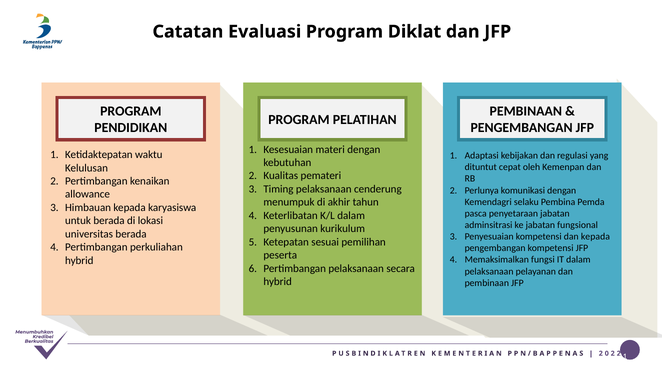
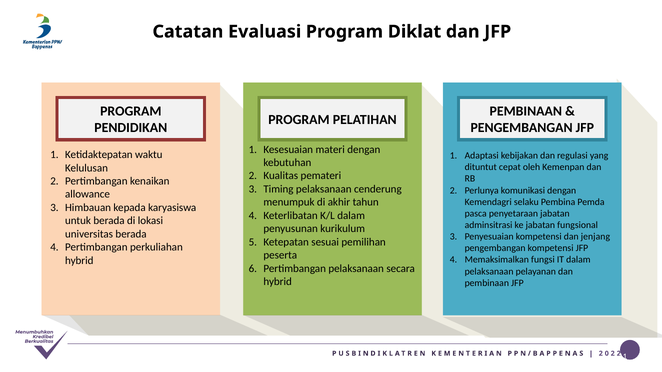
dan kepada: kepada -> jenjang (595, 237)
